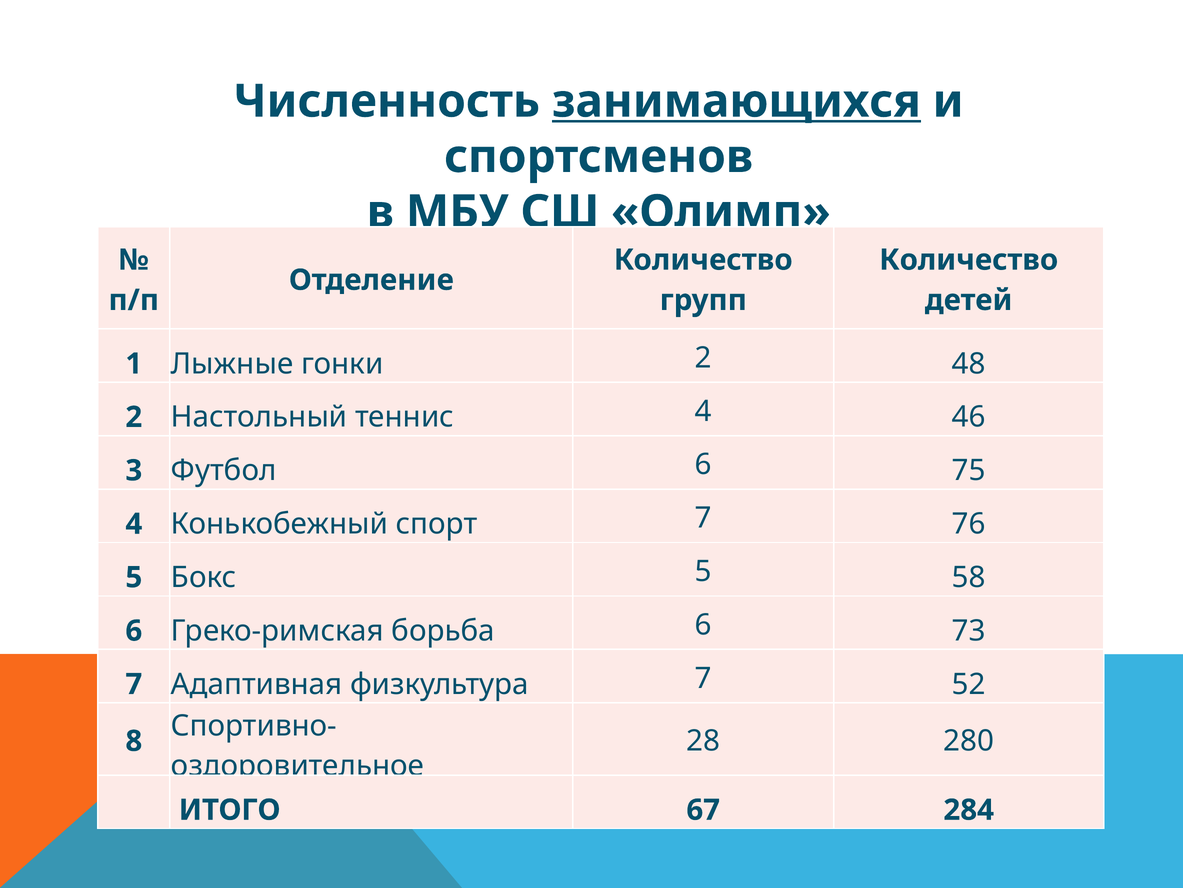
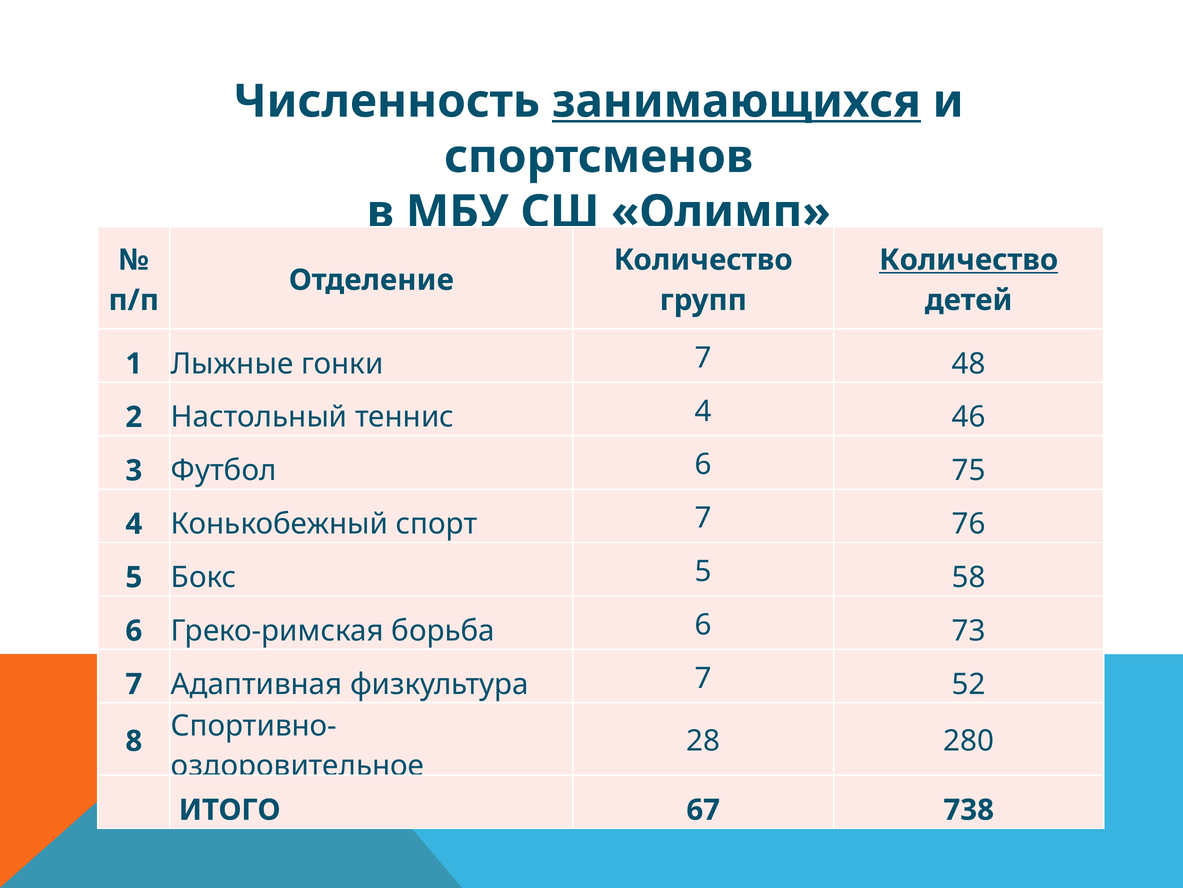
Количество underline: none -> present (969, 260)
2: 2 -> 7 (703, 358)
284: 284 -> 738 (969, 809)
